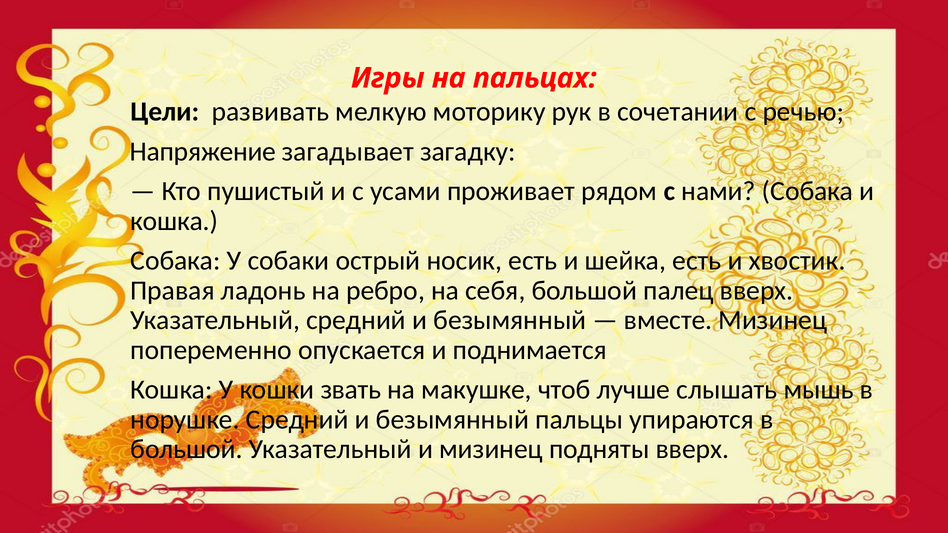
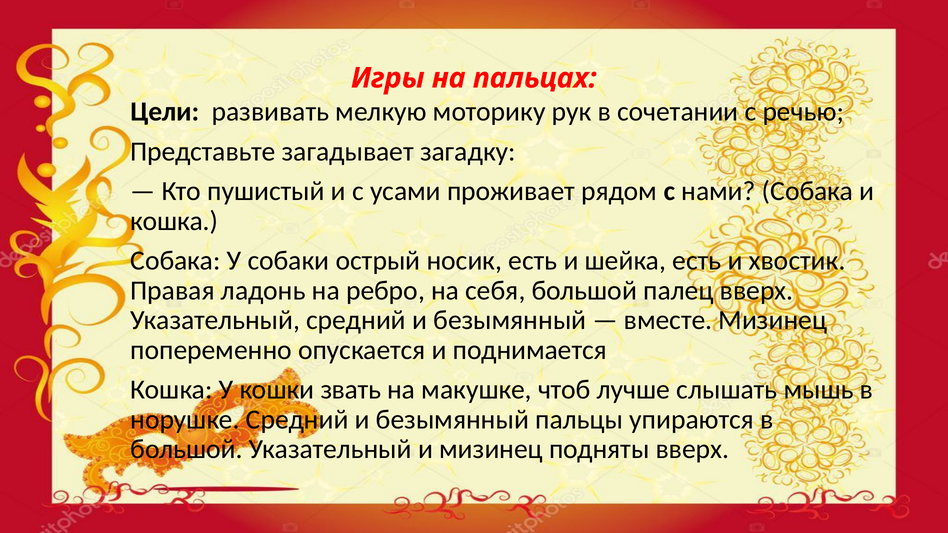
Напряжение: Напряжение -> Представьте (203, 152)
